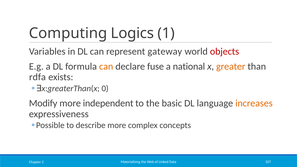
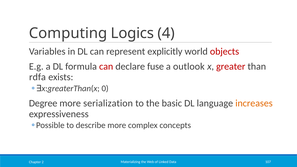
1: 1 -> 4 (166, 33)
gateway: gateway -> explicitly (165, 51)
can colour: orange -> red (106, 66)
national: national -> outlook (189, 66)
greater colour: orange -> red (231, 66)
Modify: Modify -> Degree (43, 103)
independent: independent -> serialization (108, 103)
